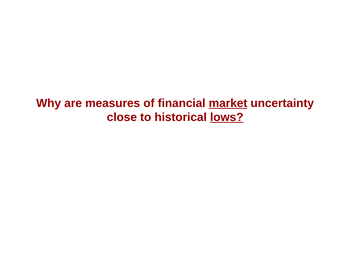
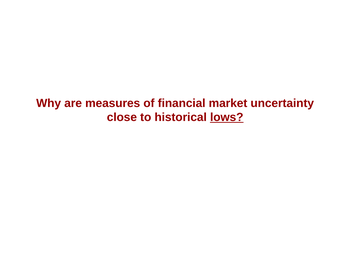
market underline: present -> none (228, 103)
